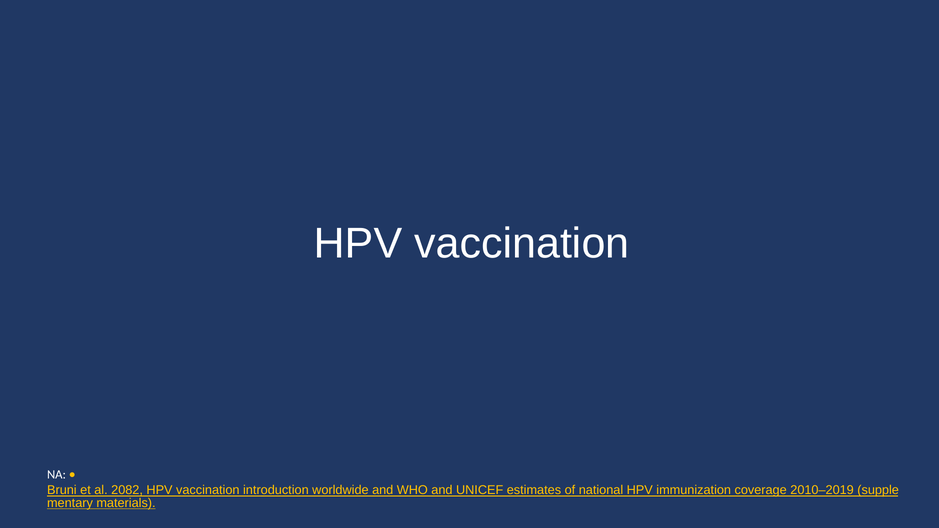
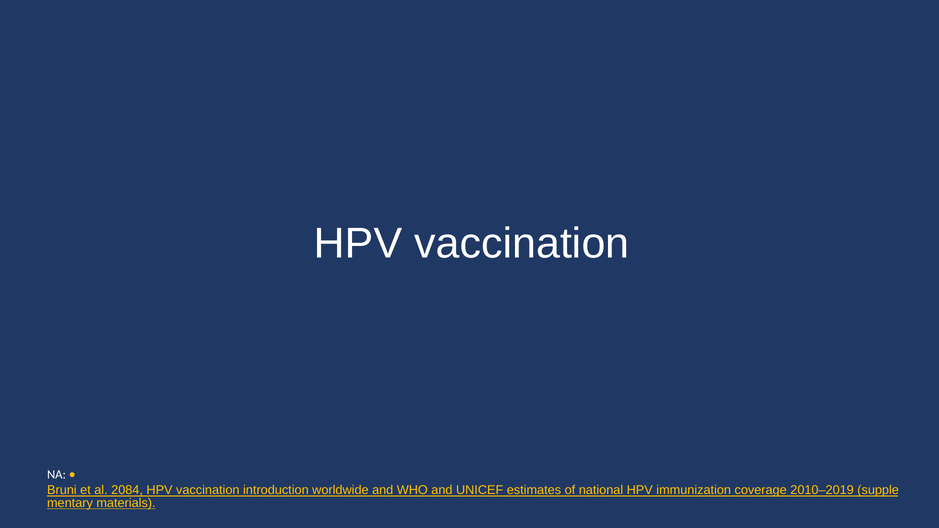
2082: 2082 -> 2084 (127, 490)
